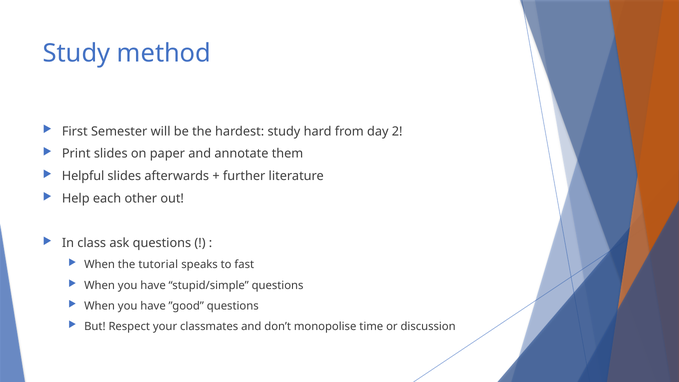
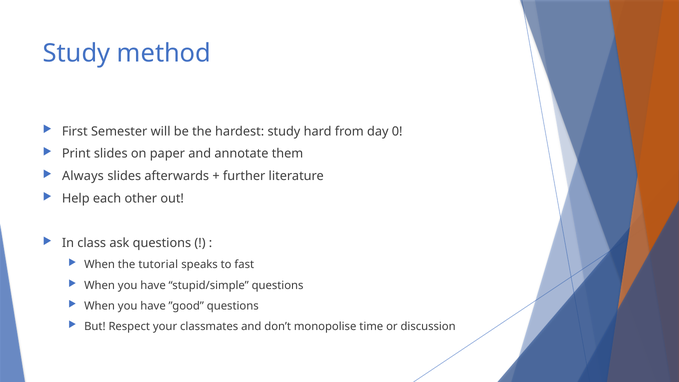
2: 2 -> 0 (397, 131)
Helpful: Helpful -> Always (83, 176)
